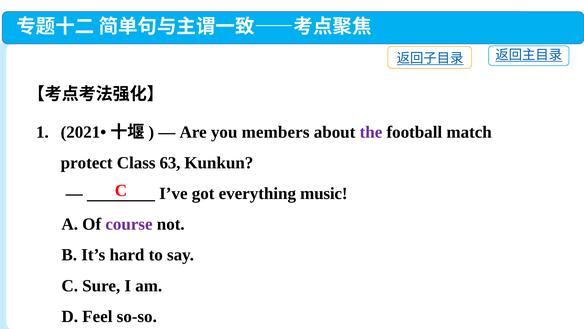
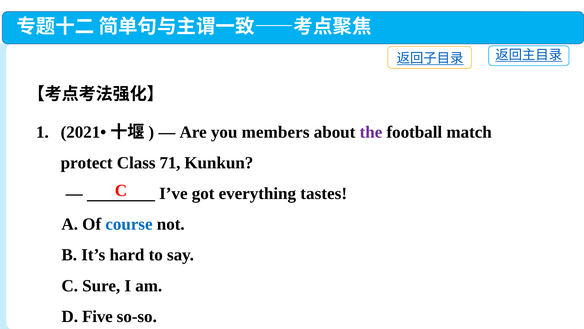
63: 63 -> 71 (170, 163)
music: music -> tastes (324, 193)
course colour: purple -> blue (129, 224)
Feel: Feel -> Five (97, 316)
